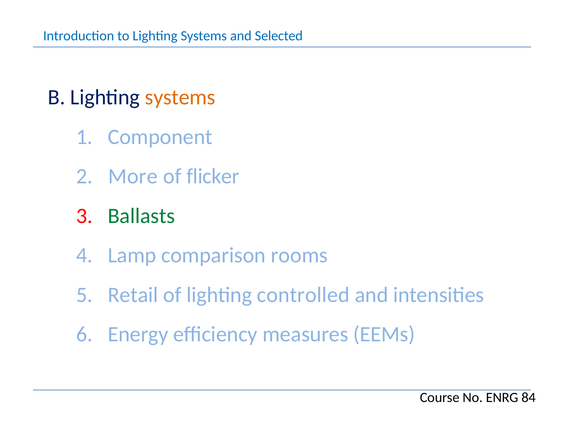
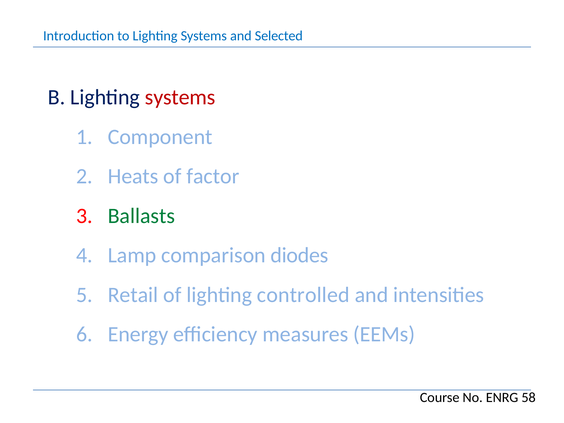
systems colour: orange -> red (180, 97)
More: More -> Heats (133, 176)
flicker: flicker -> factor (213, 176)
rooms: rooms -> diodes (299, 255)
84: 84 -> 58 (529, 398)
